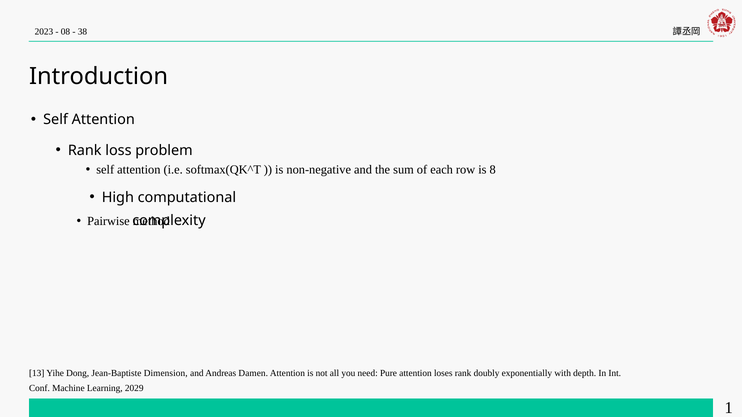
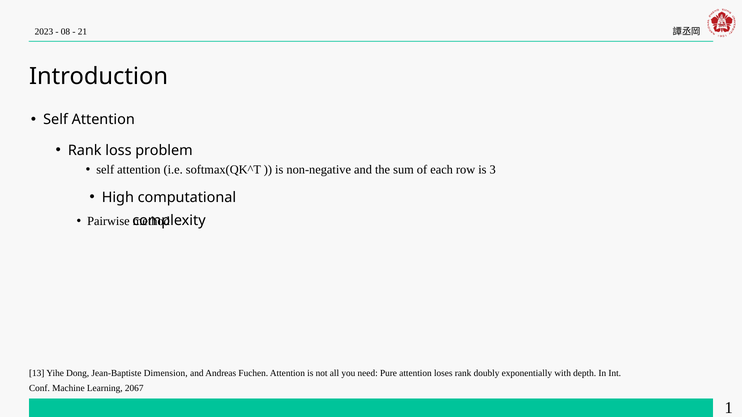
38: 38 -> 21 (82, 32)
8: 8 -> 3 (493, 170)
Damen: Damen -> Fuchen (253, 374)
2029: 2029 -> 2067 (134, 388)
